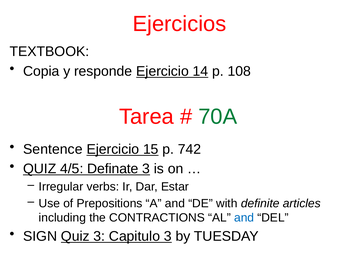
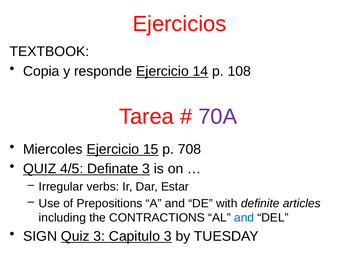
70A colour: green -> purple (218, 117)
Sentence: Sentence -> Miercoles (53, 149)
742: 742 -> 708 (189, 149)
